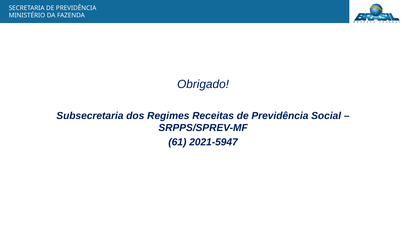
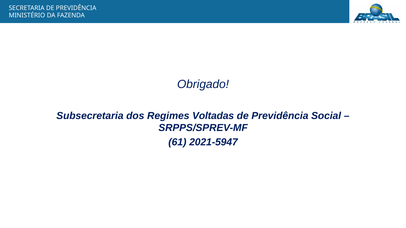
Receitas: Receitas -> Voltadas (213, 116)
